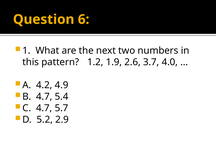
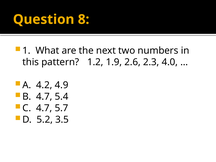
6: 6 -> 8 (84, 19)
3.7: 3.7 -> 2.3 (151, 62)
2.9: 2.9 -> 3.5 (62, 120)
